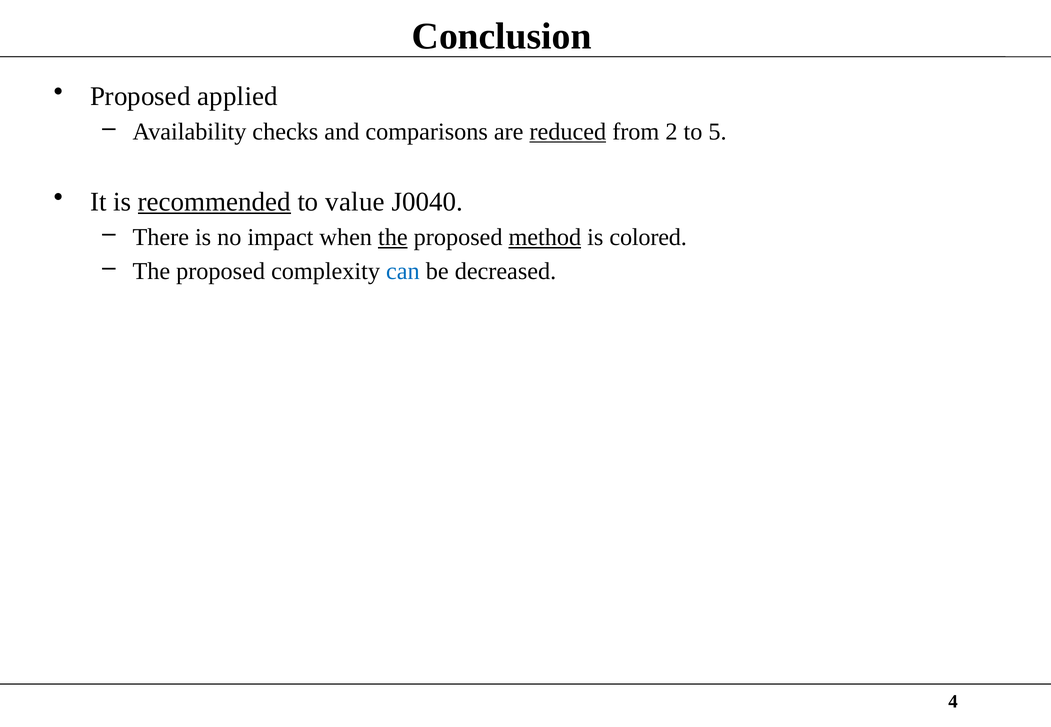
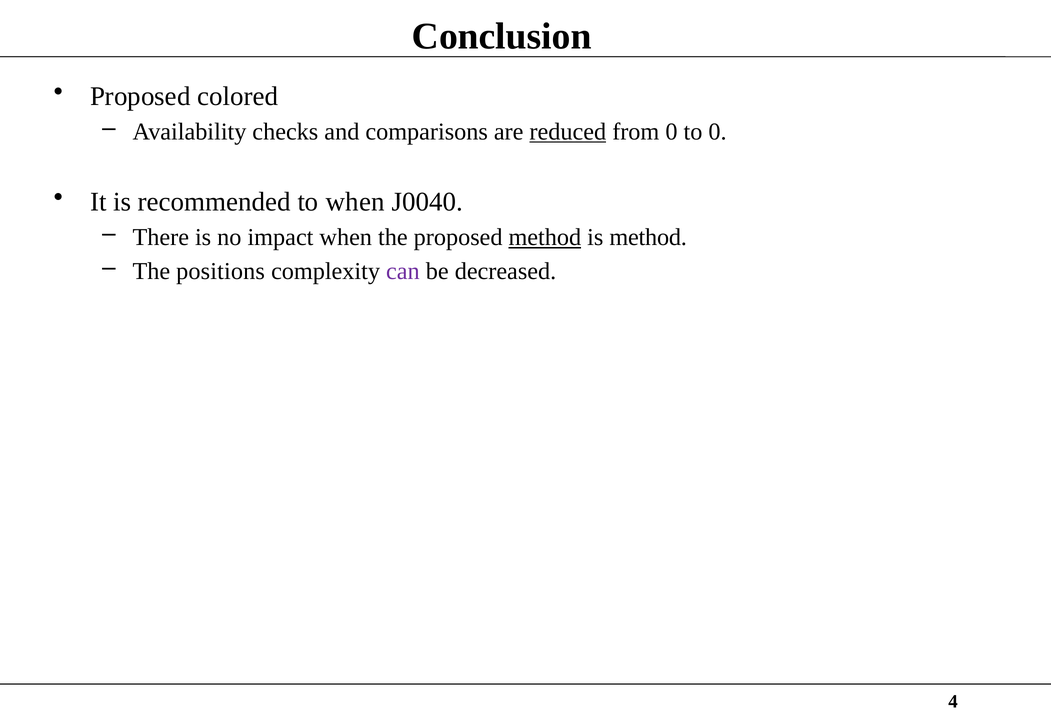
applied: applied -> colored (238, 96)
from 2: 2 -> 0 (671, 132)
to 5: 5 -> 0 (717, 132)
recommended underline: present -> none (214, 202)
to value: value -> when (355, 202)
the underline: present -> none (393, 237)
is colored: colored -> method (648, 237)
proposed: proposed -> positions (221, 271)
can colour: blue -> purple (403, 271)
